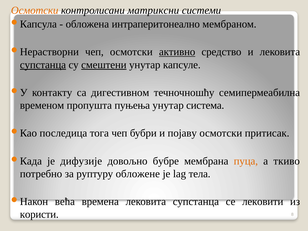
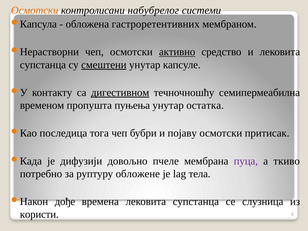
матриксни: матриксни -> набубрелог (153, 10)
интраперитонеално: интраперитонеално -> гастроретентивних (156, 24)
супстанца underline: present -> none (43, 65)
дигестивном underline: none -> present (120, 93)
система: система -> остатка (205, 105)
дифузије: дифузије -> дифузији (81, 161)
бубре: бубре -> пчеле (166, 161)
пуца colour: orange -> purple (246, 161)
већа: већа -> дође (65, 202)
лековити: лековити -> слузница (263, 202)
